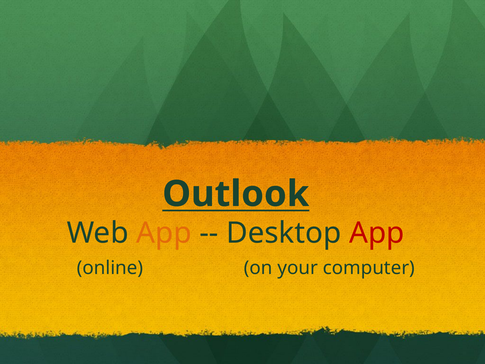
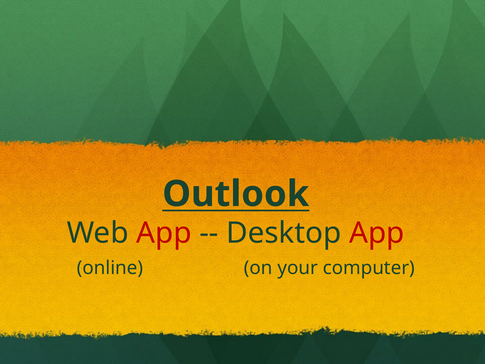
App colour: orange -> red (164, 233)
